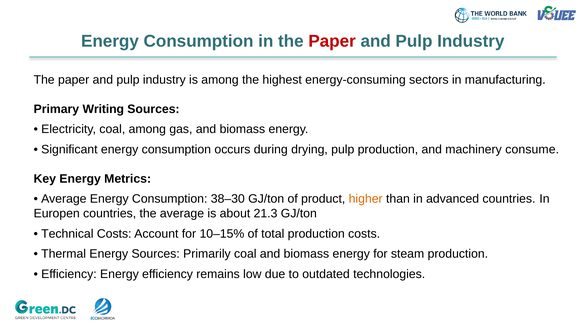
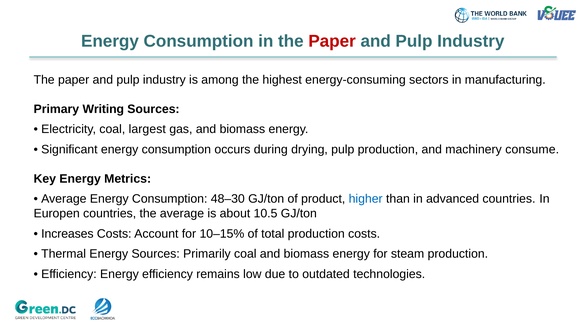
coal among: among -> largest (147, 129)
38–30: 38–30 -> 48–30 (228, 199)
higher colour: orange -> blue (366, 199)
21.3: 21.3 -> 10.5 (266, 213)
Technical: Technical -> Increases (67, 233)
